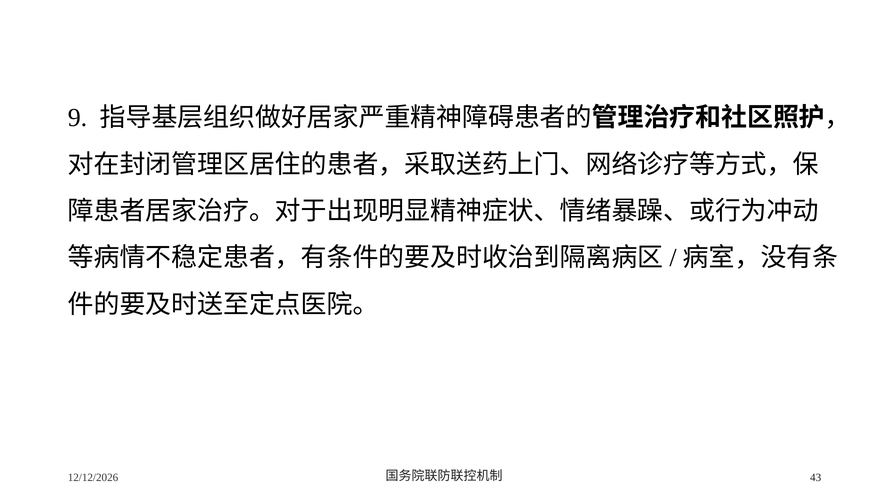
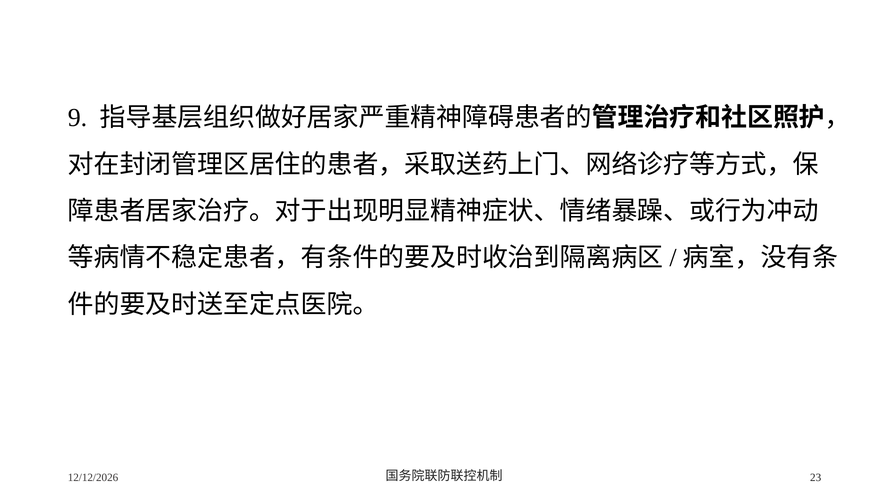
43: 43 -> 23 (816, 478)
